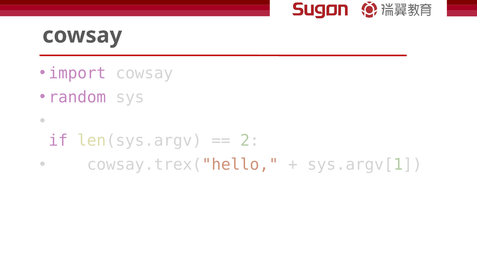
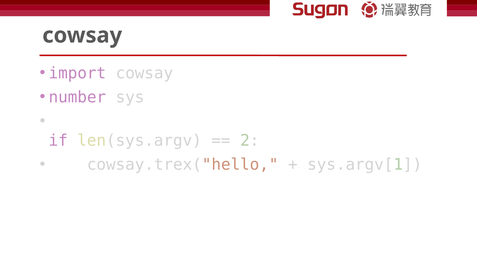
random: random -> number (77, 97)
